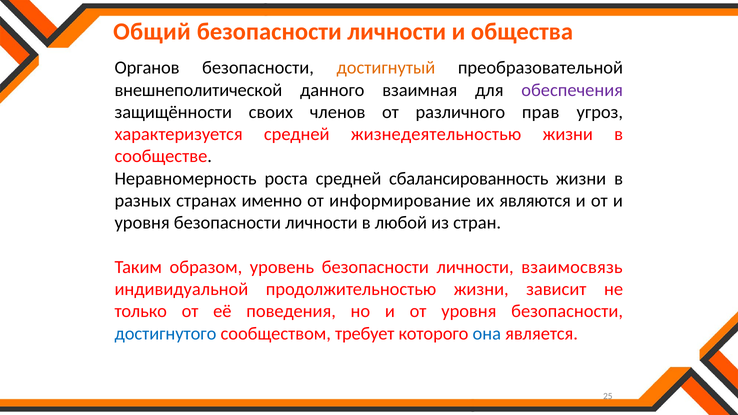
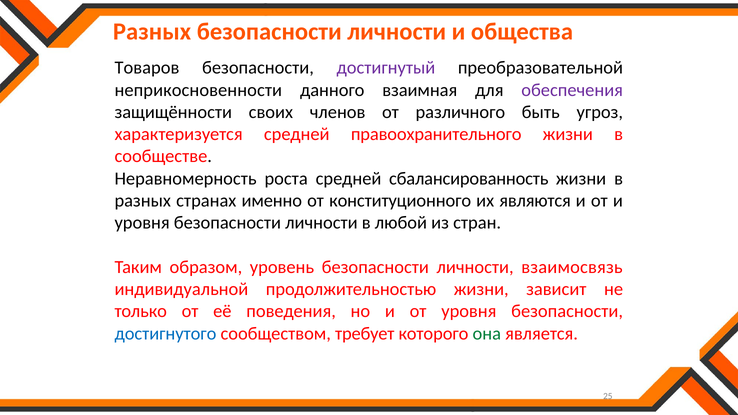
Общий: Общий -> Разных (152, 32)
Органов: Органов -> Товаров (147, 68)
достигнутый colour: orange -> purple (386, 68)
внешнеполитической: внешнеполитической -> неприкосновенности (198, 90)
прав: прав -> быть (541, 112)
жизнедеятельностью: жизнедеятельностью -> правоохранительного (436, 134)
информирование: информирование -> конституционного (400, 201)
она colour: blue -> green (487, 334)
